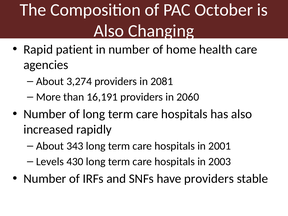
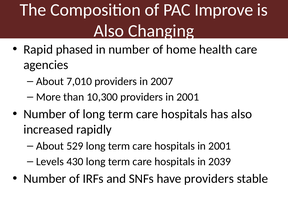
October: October -> Improve (224, 10)
patient: patient -> phased (74, 49)
3,274: 3,274 -> 7,010 (79, 81)
2081: 2081 -> 2007 (162, 81)
16,191: 16,191 -> 10,300 (102, 97)
providers in 2060: 2060 -> 2001 (188, 97)
343: 343 -> 529 (75, 146)
2003: 2003 -> 2039 (220, 162)
